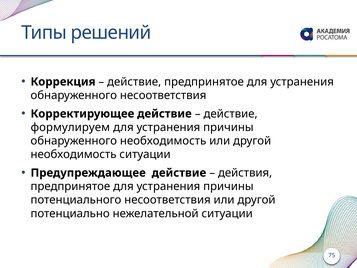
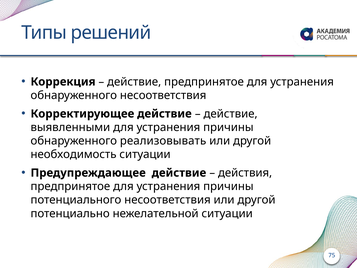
формулируем: формулируем -> выявленными (70, 127)
обнаруженного необходимость: необходимость -> реализовывать (163, 141)
